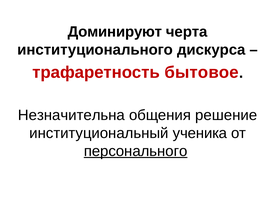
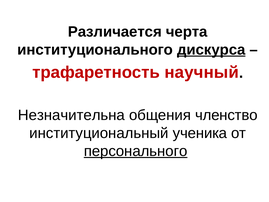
Доминируют: Доминируют -> Различается (115, 32)
дискурса underline: none -> present (211, 50)
бытовое: бытовое -> научный (202, 72)
решение: решение -> членство (226, 115)
